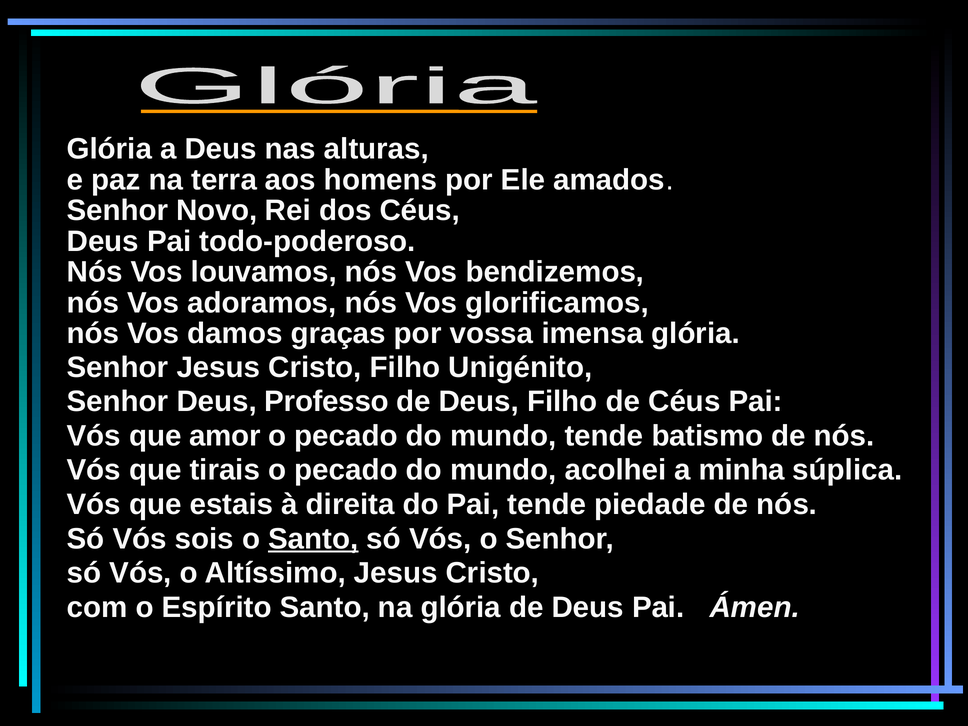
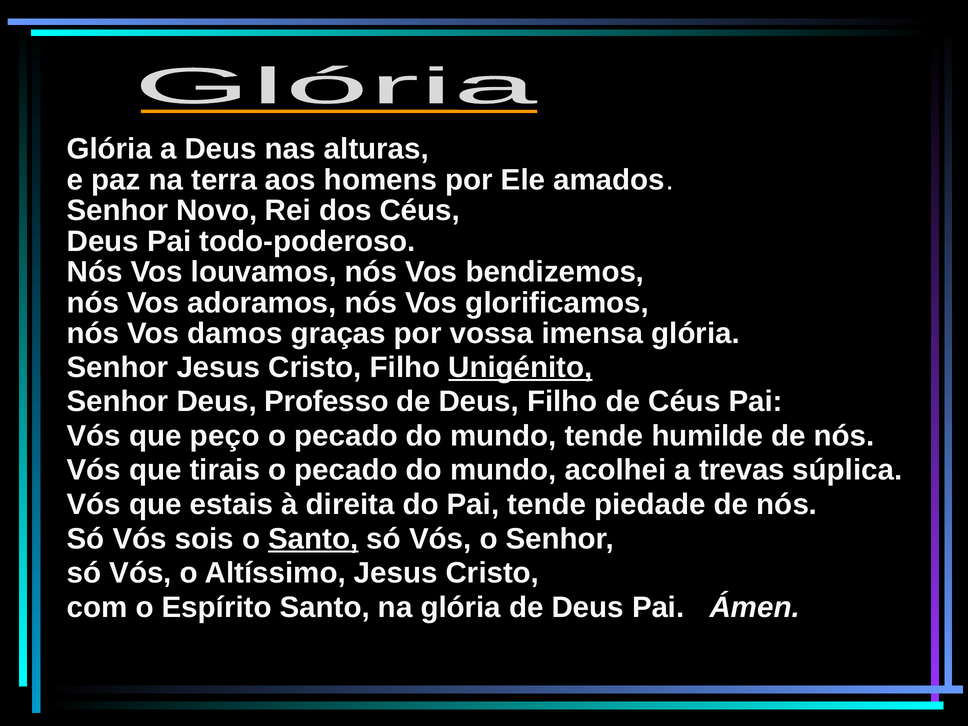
Unigénito underline: none -> present (520, 367)
amor: amor -> peço (225, 436)
batismo: batismo -> humilde (707, 436)
minha: minha -> trevas (742, 470)
